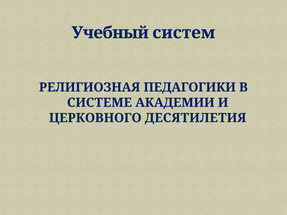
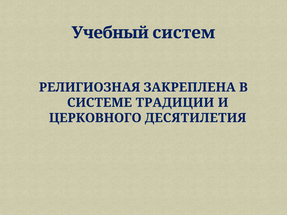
ПЕДАГОГИКИ: ПЕДАГОГИКИ -> ЗАКРЕПЛЕНА (190, 87)
АКАДЕМИИ: АКАДЕМИИ -> ТРАДИЦИИ (175, 103)
